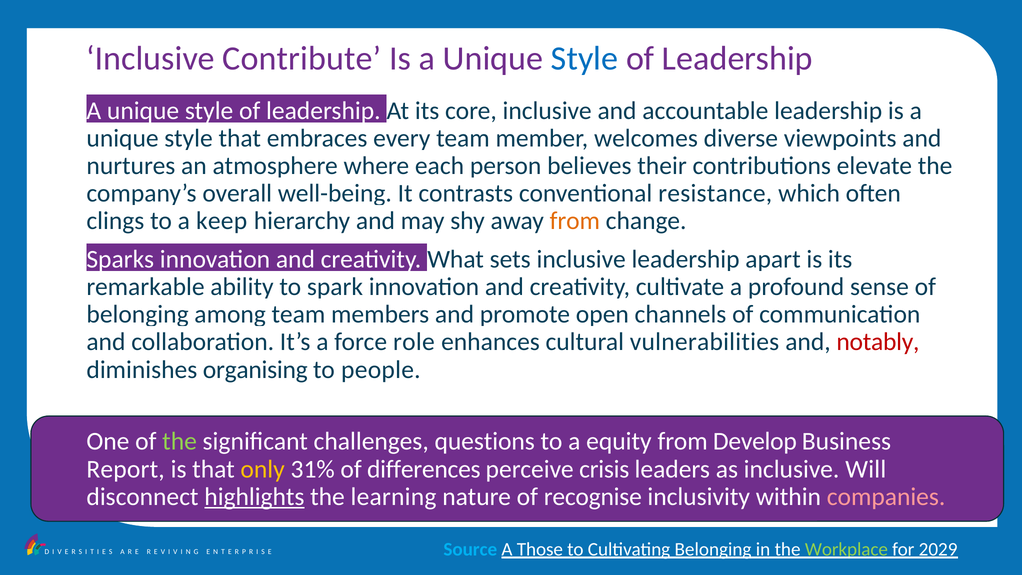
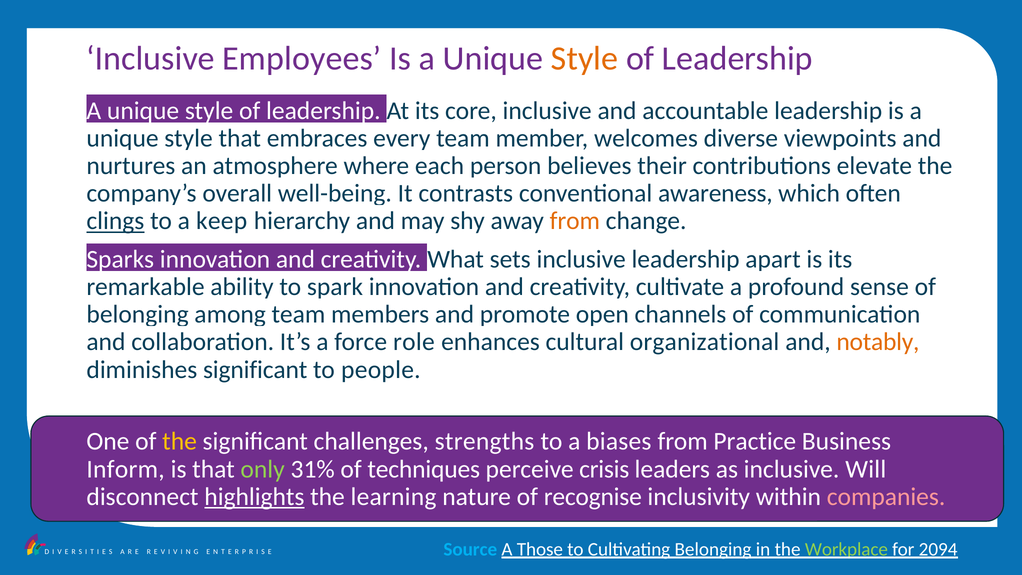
Contribute: Contribute -> Employees (302, 59)
Style colour: blue -> orange (585, 59)
resistance: resistance -> awareness (715, 193)
clings underline: none -> present (115, 221)
vulnerabilities: vulnerabilities -> organizational (705, 342)
notably colour: red -> orange (878, 342)
diminishes organising: organising -> significant (255, 370)
the colour: light green -> yellow (180, 441)
questions: questions -> strengths (485, 441)
equity: equity -> biases (619, 441)
Develop: Develop -> Practice (755, 441)
Report: Report -> Inform (126, 469)
only colour: yellow -> light green (263, 469)
differences: differences -> techniques (424, 469)
2029: 2029 -> 2094 (938, 549)
